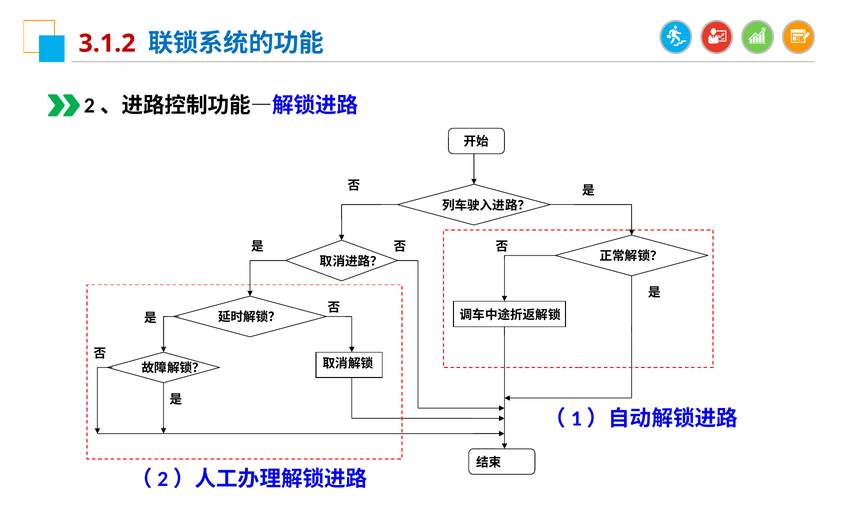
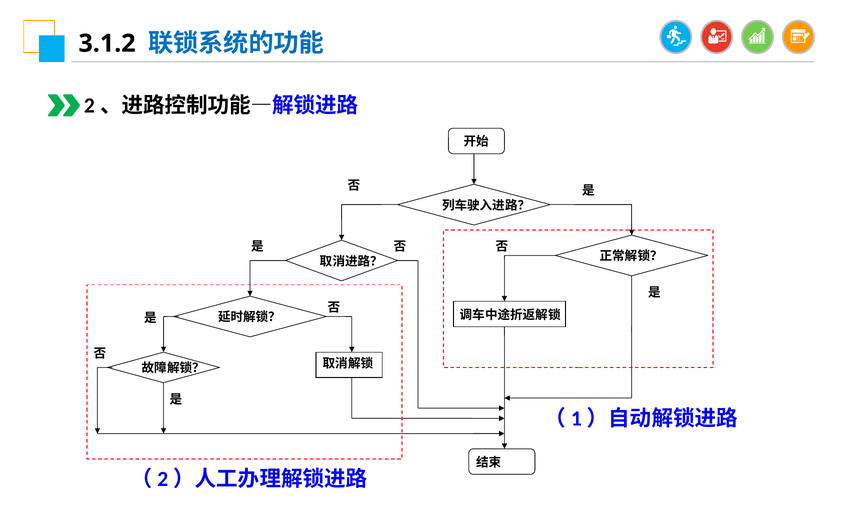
3.1.2 colour: red -> black (107, 43)
